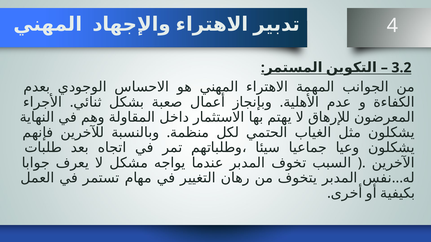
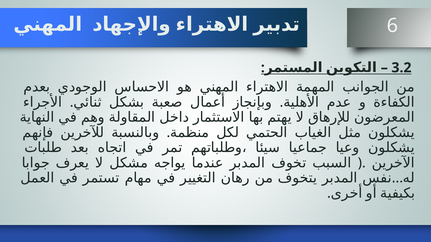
4: 4 -> 6 (393, 26)
